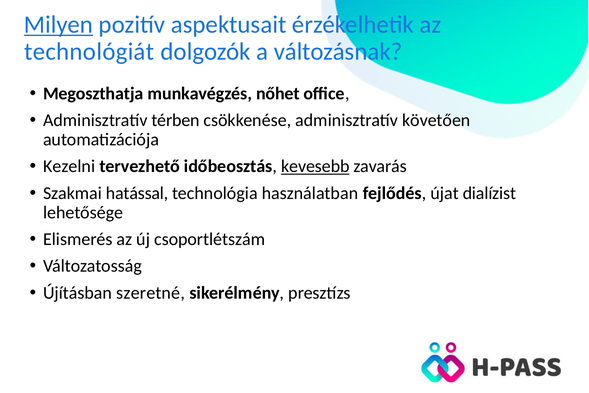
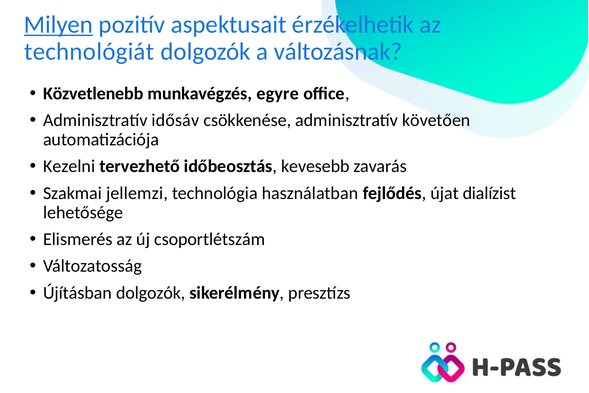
Megoszthatja: Megoszthatja -> Közvetlenebb (93, 93)
nőhet: nőhet -> egyre (278, 93)
térben: térben -> idősáv (175, 120)
kevesebb underline: present -> none (315, 166)
hatással: hatással -> jellemzi (137, 193)
Újításban szeretné: szeretné -> dolgozók (151, 292)
